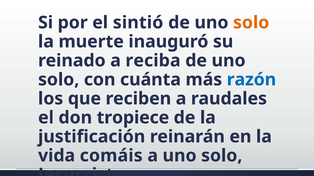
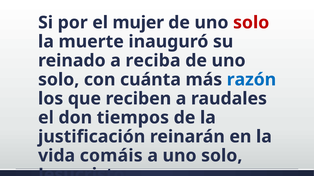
sintió: sintió -> mujer (138, 23)
solo colour: orange -> red (251, 23)
tropiece: tropiece -> tiempos (133, 118)
